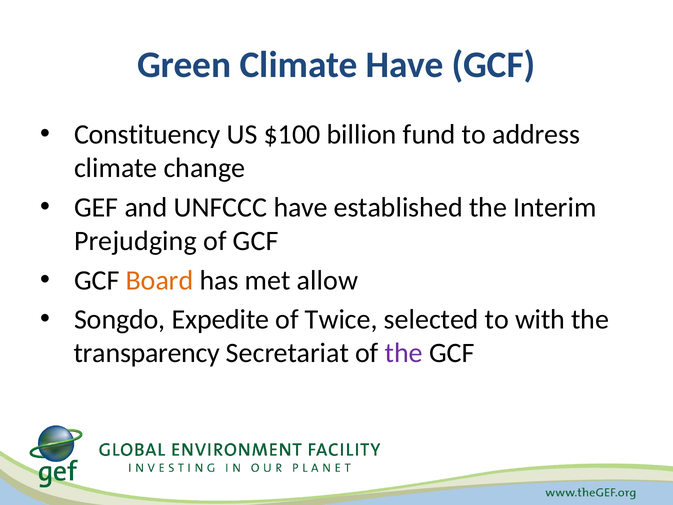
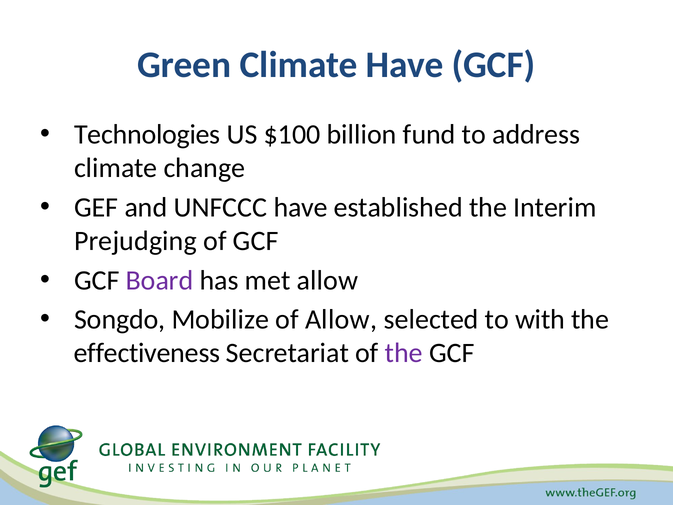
Constituency: Constituency -> Technologies (147, 134)
Board colour: orange -> purple (160, 280)
Expedite: Expedite -> Mobilize (220, 319)
of Twice: Twice -> Allow (341, 319)
transparency: transparency -> effectiveness (147, 353)
